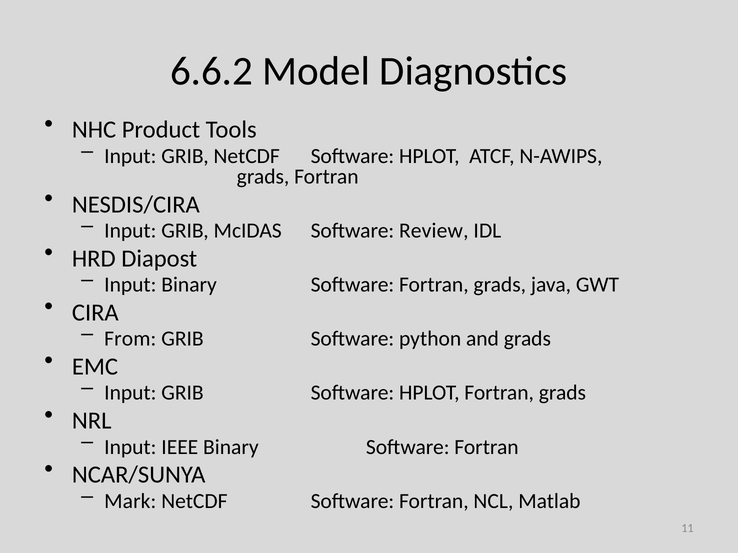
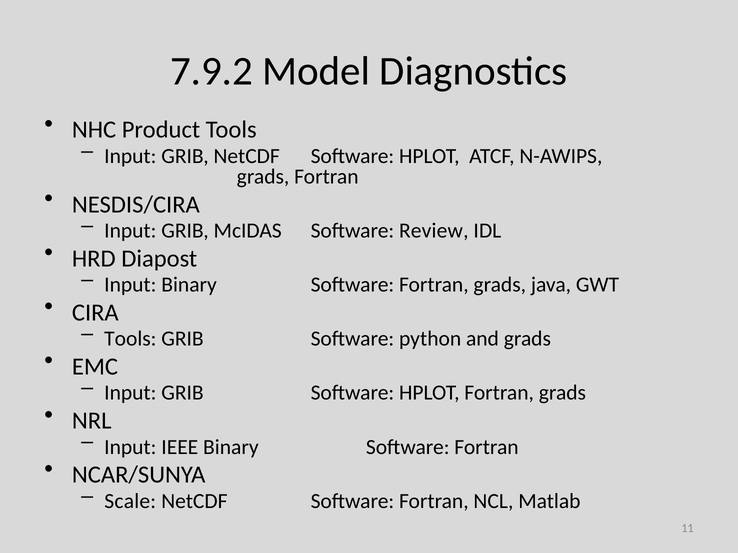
6.6.2: 6.6.2 -> 7.9.2 (212, 71)
From: From -> Tools (130, 339)
Mark: Mark -> Scale (130, 501)
